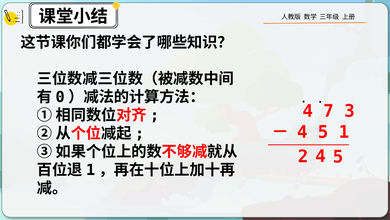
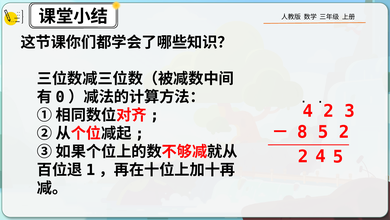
7: 7 -> 2 (329, 111)
4: 4 -> 8 (302, 132)
5 1: 1 -> 2 (344, 132)
